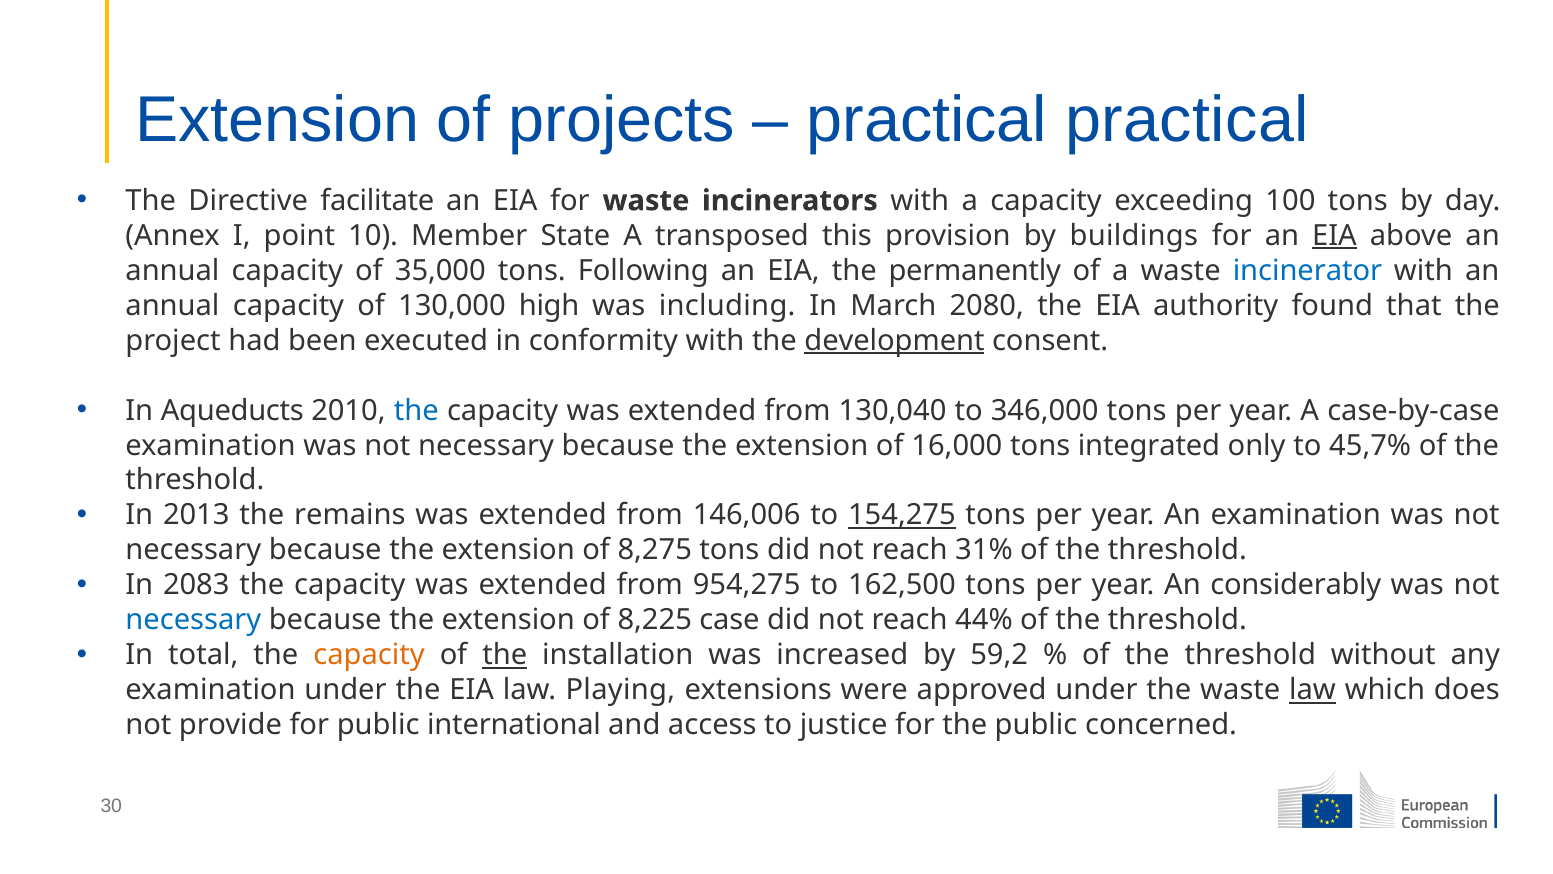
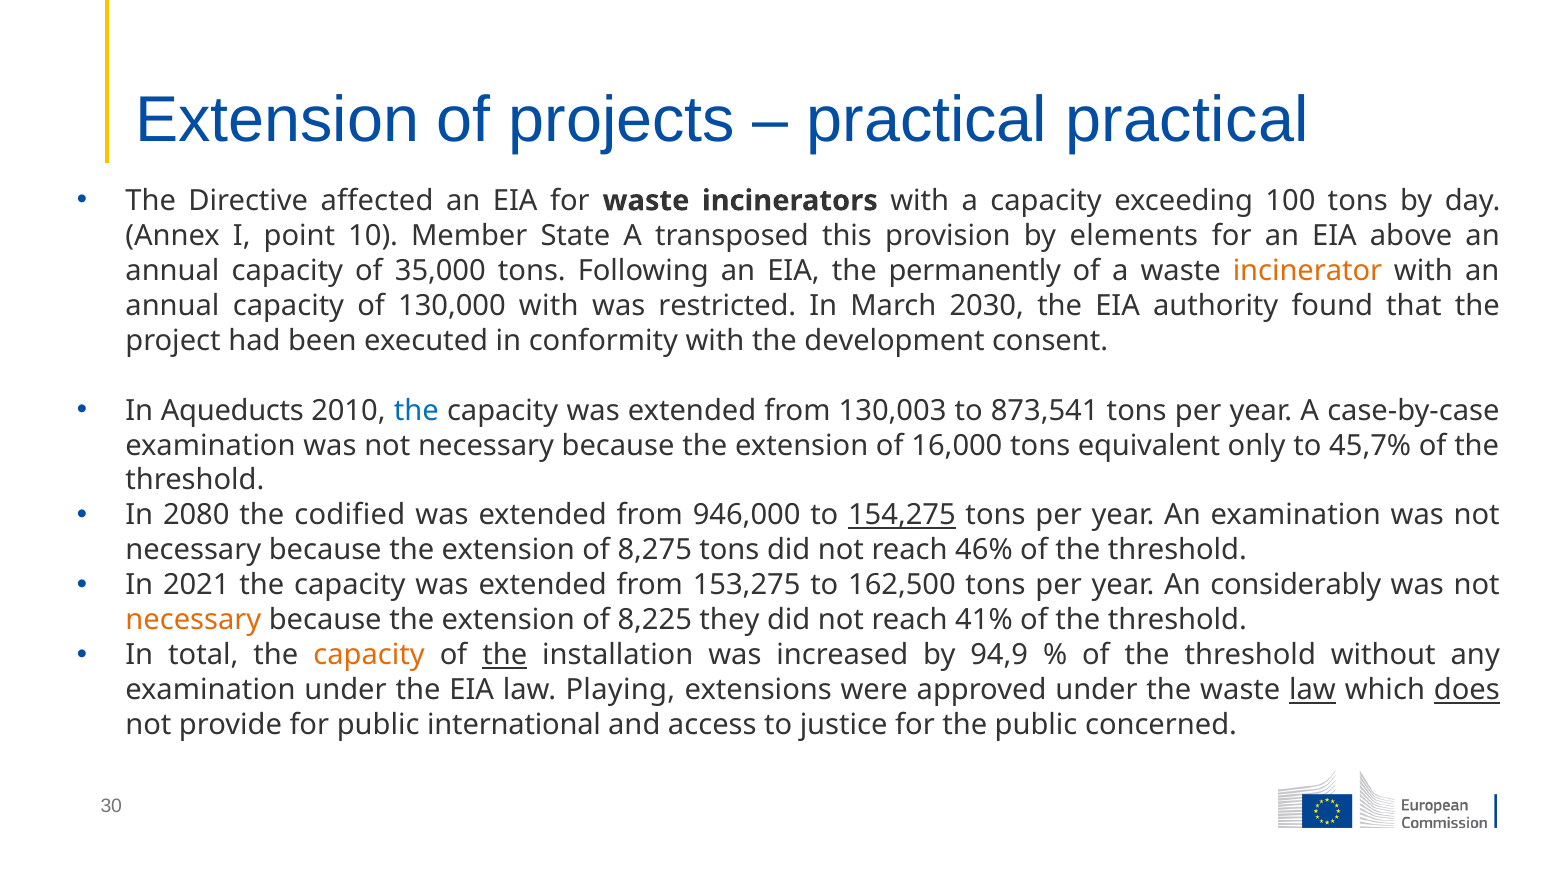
facilitate: facilitate -> affected (377, 201)
buildings: buildings -> elements (1134, 236)
EIA underline: present -> none (1334, 236)
incinerator colour: blue -> orange (1307, 270)
130,000 high: high -> with (549, 305)
including: including -> restricted (727, 305)
2080: 2080 -> 2030 (987, 305)
development underline: present -> none (894, 340)
130,040: 130,040 -> 130,003 (893, 410)
346,000: 346,000 -> 873,541 (1045, 410)
integrated: integrated -> equivalent (1149, 445)
2013: 2013 -> 2080 (196, 515)
remains: remains -> codified (350, 515)
146,006: 146,006 -> 946,000 (747, 515)
31%: 31% -> 46% (984, 550)
2083: 2083 -> 2021 (196, 585)
954,275: 954,275 -> 153,275 (747, 585)
necessary colour: blue -> orange (193, 620)
case: case -> they (729, 620)
44%: 44% -> 41% (984, 620)
59,2: 59,2 -> 94,9 (999, 655)
does underline: none -> present (1467, 690)
